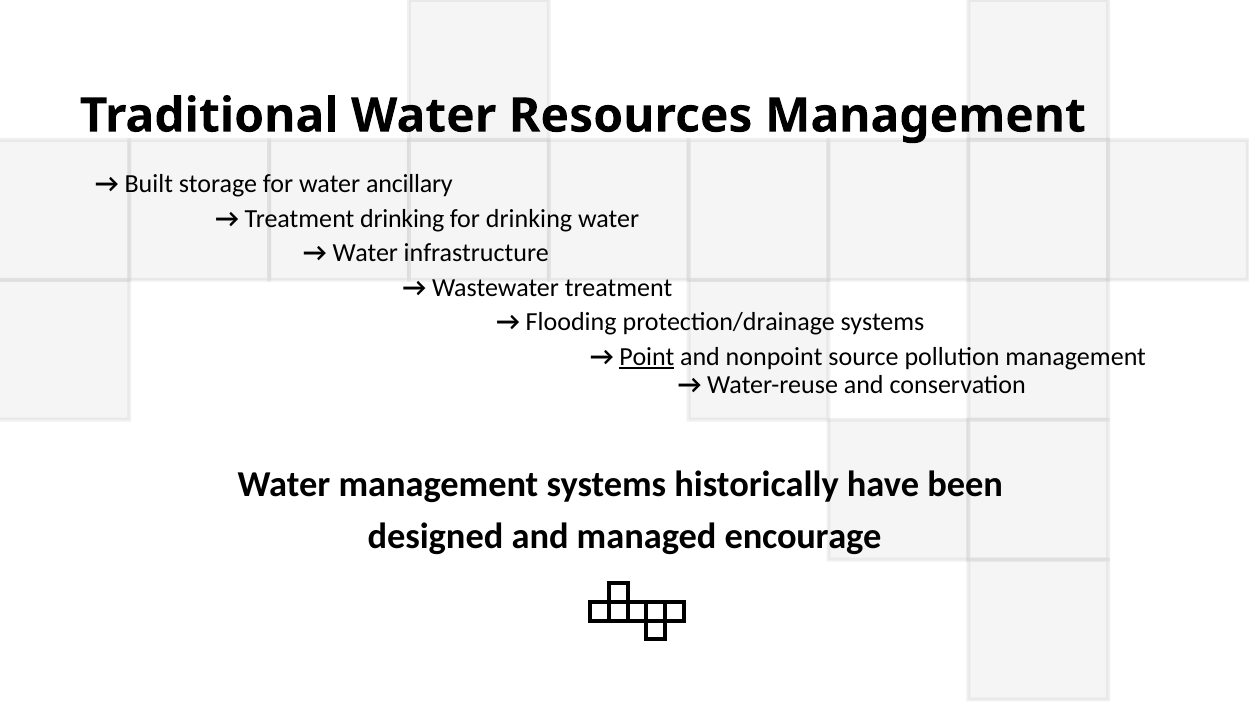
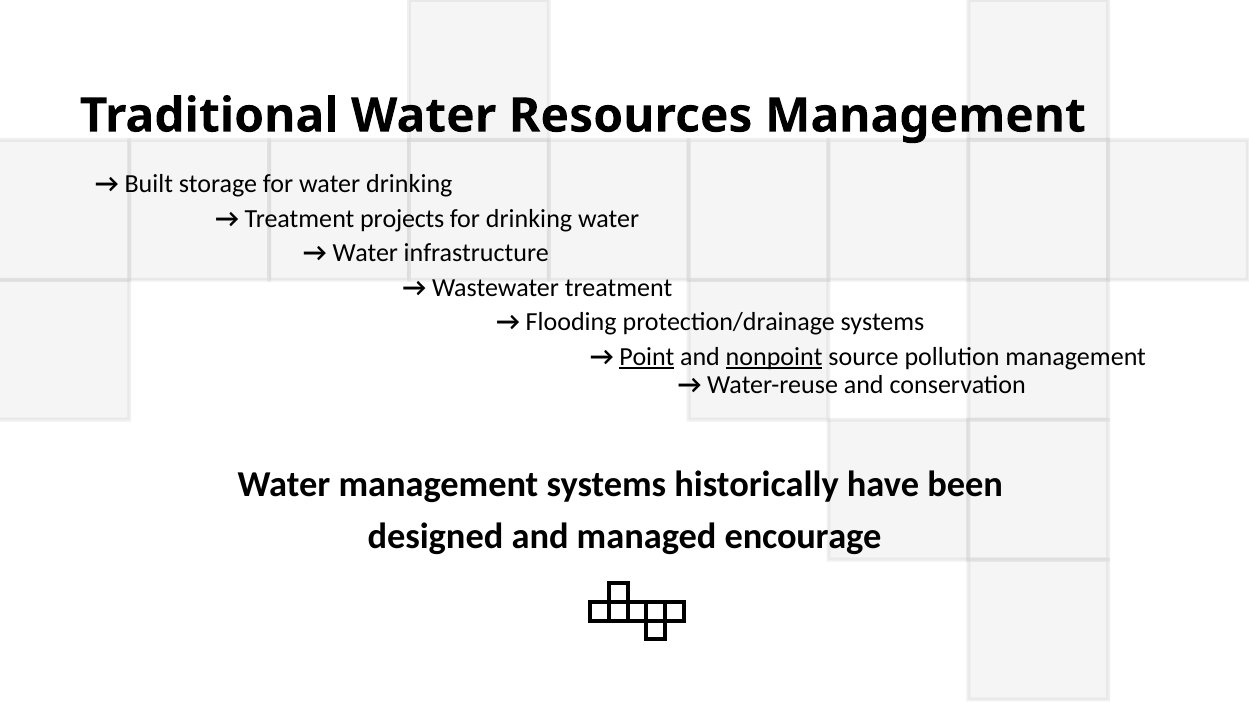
water ancillary: ancillary -> drinking (409, 184)
Treatment drinking: drinking -> projects (402, 218)
nonpoint underline: none -> present (774, 357)
